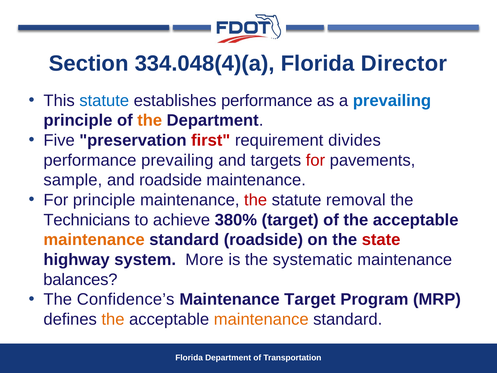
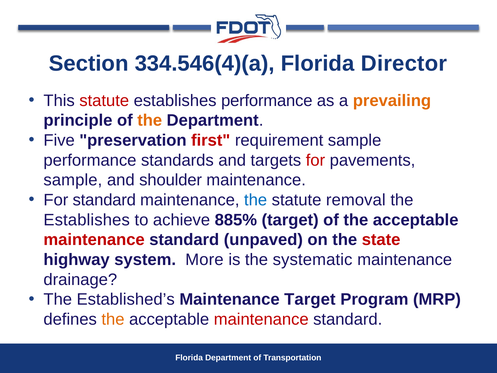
334.048(4)(a: 334.048(4)(a -> 334.546(4)(a (205, 64)
statute colour: blue -> red (104, 101)
prevailing colour: blue -> orange (392, 101)
requirement divides: divides -> sample (355, 140)
performance prevailing: prevailing -> standards (177, 160)
and roadside: roadside -> shoulder (171, 180)
For principle: principle -> standard (104, 200)
the colour: red -> blue (256, 200)
Technicians: Technicians -> Establishes (87, 220)
380%: 380% -> 885% (236, 220)
maintenance colour: orange -> red (94, 240)
standard roadside: roadside -> unpaved (263, 240)
balances: balances -> drainage (80, 279)
Confidence’s: Confidence’s -> Established’s (126, 299)
maintenance colour: orange -> red (261, 319)
